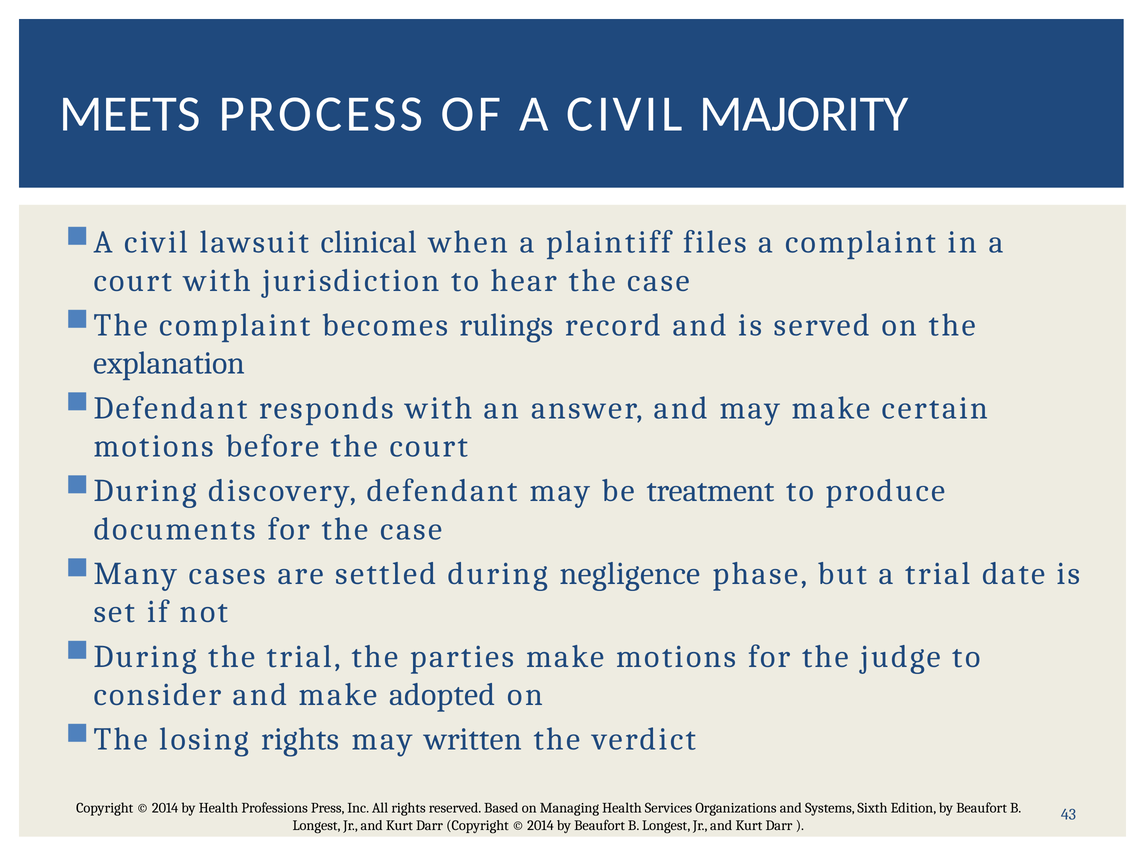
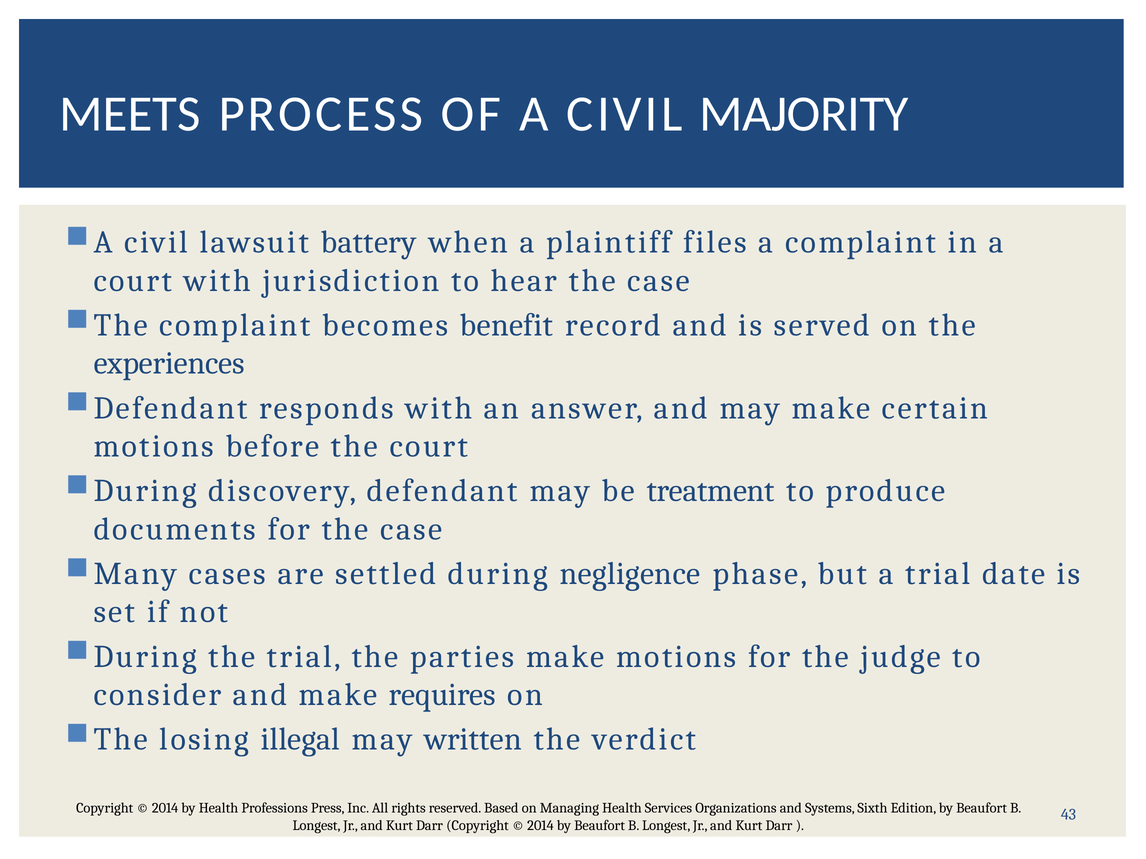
clinical: clinical -> battery (369, 243)
rulings: rulings -> benefit (507, 325)
explanation: explanation -> experiences (169, 364)
adopted: adopted -> requires (442, 695)
losing rights: rights -> illegal (300, 740)
